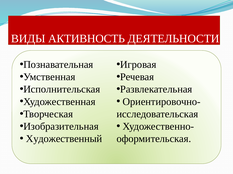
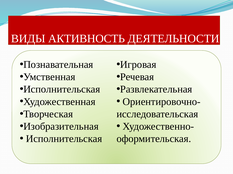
Художественный: Художественный -> Исполнительская (64, 139)
